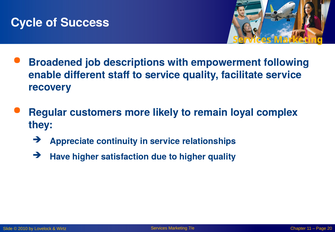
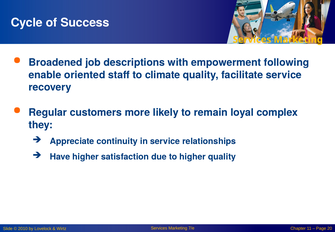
different: different -> oriented (85, 75)
to service: service -> climate (163, 75)
